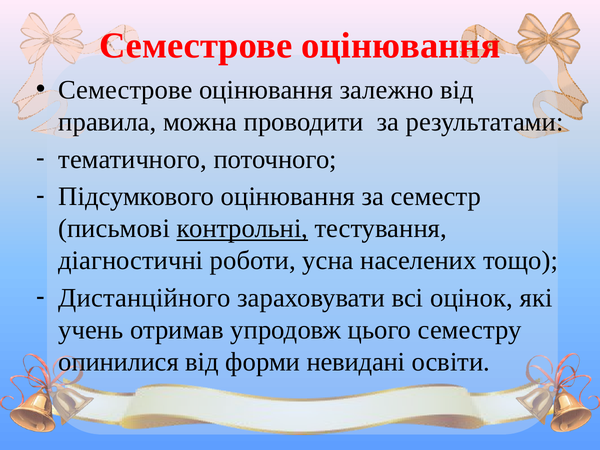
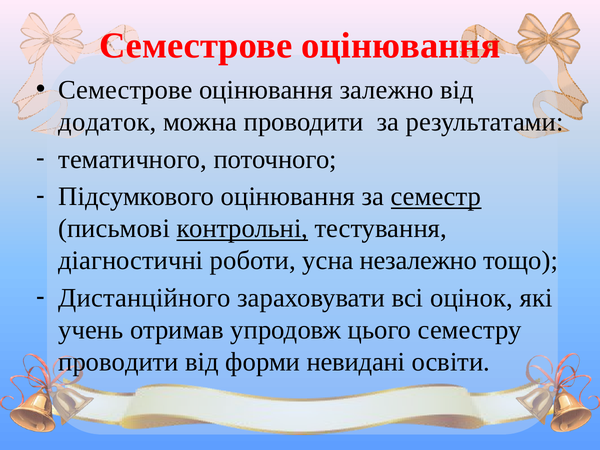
правила: правила -> додаток (107, 122)
семестр underline: none -> present (436, 197)
населених: населених -> незалежно (419, 261)
опинилися: опинилися -> проводити (119, 362)
